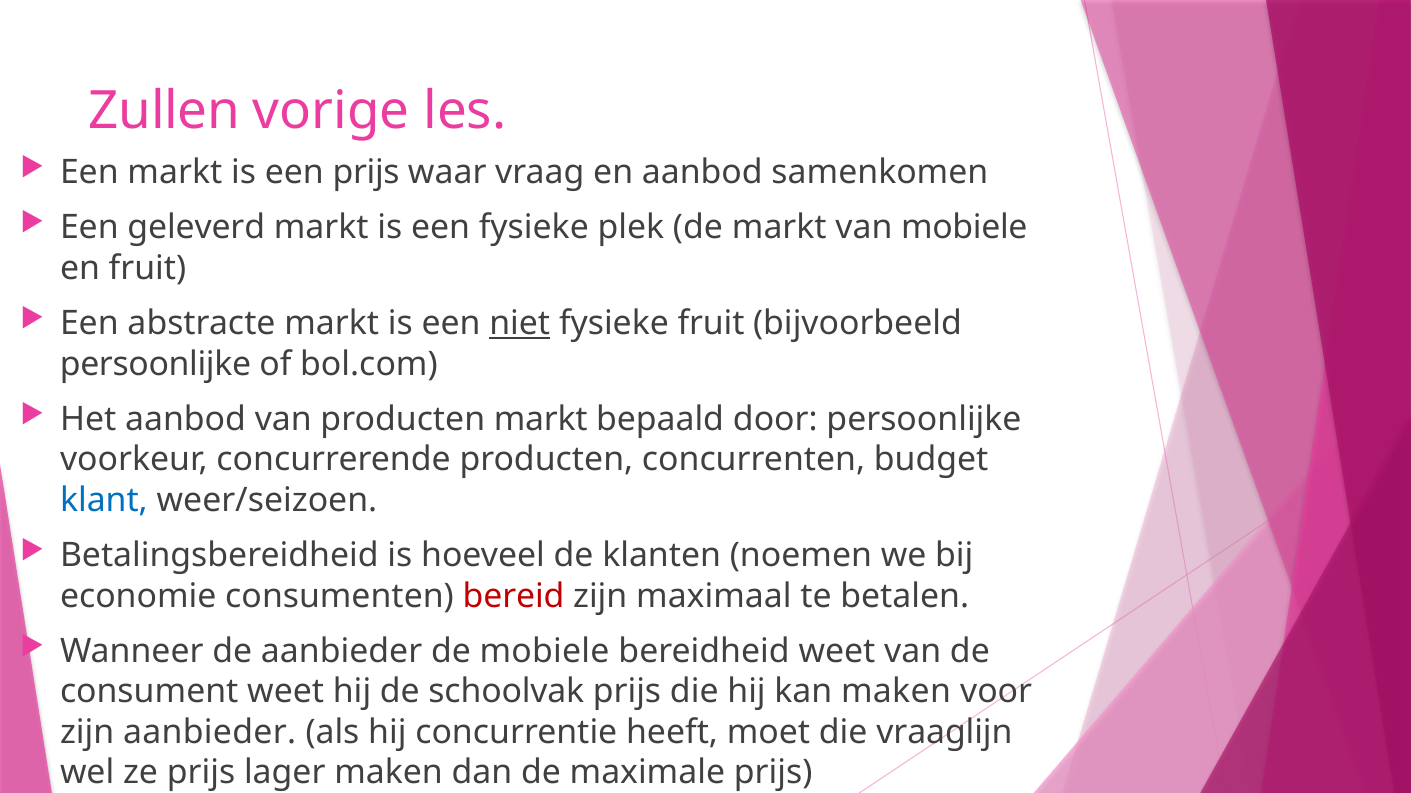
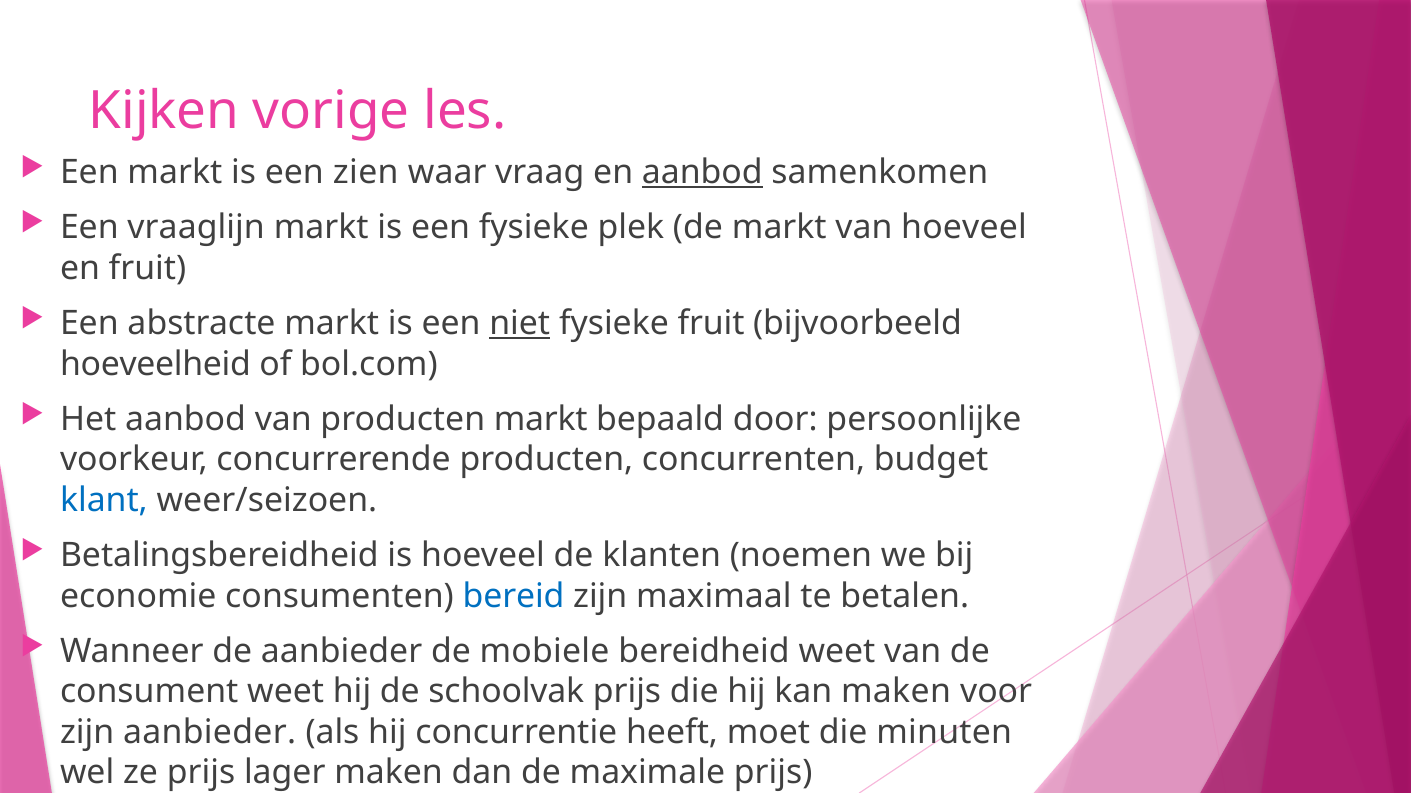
Zullen: Zullen -> Kijken (164, 111)
een prijs: prijs -> zien (366, 173)
aanbod underline: none -> present (702, 173)
geleverd: geleverd -> vraaglijn (196, 228)
van mobiele: mobiele -> hoeveel (964, 228)
persoonlijke: persoonlijke -> hoeveelheid (155, 364)
bereid colour: red -> blue (514, 596)
vraaglijn: vraaglijn -> minuten (944, 733)
